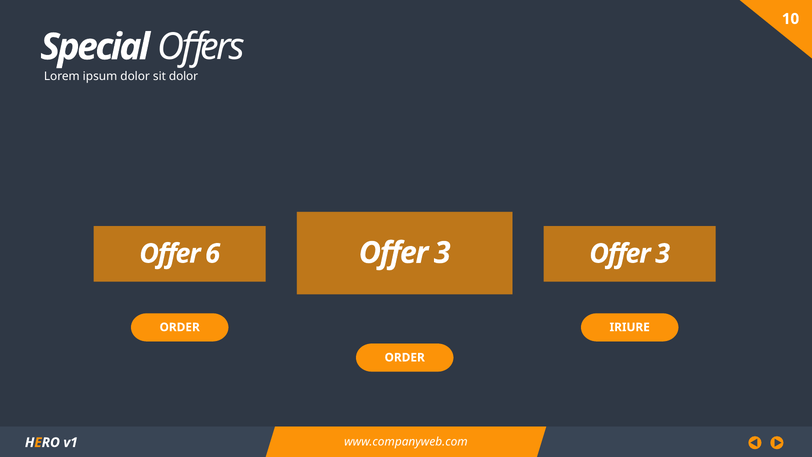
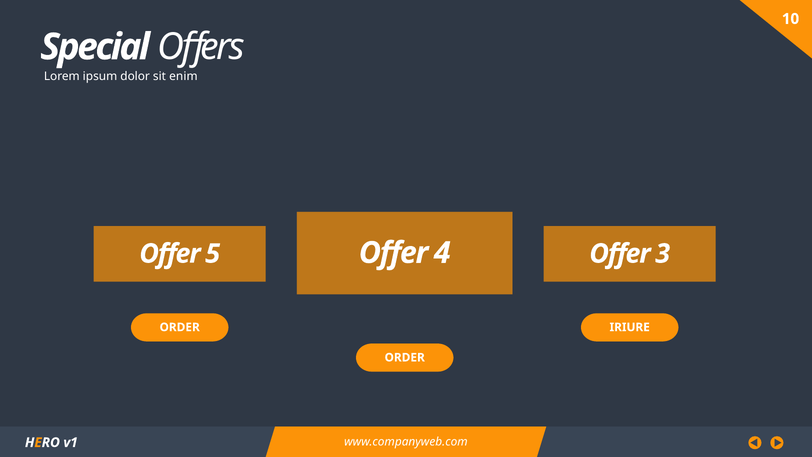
sit dolor: dolor -> enim (183, 76)
3: 3 -> 4 (442, 253)
6: 6 -> 5 (213, 254)
